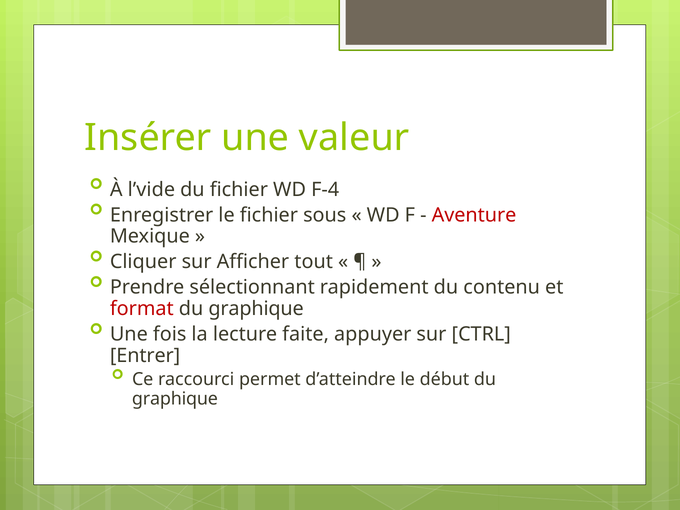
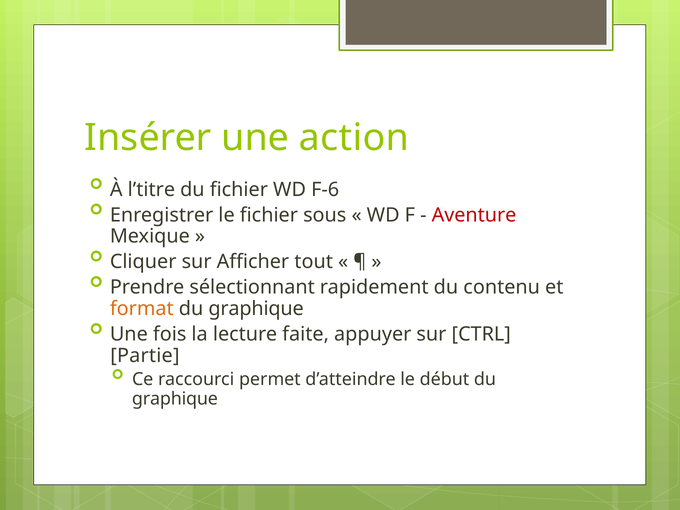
valeur: valeur -> action (354, 138)
l’vide: l’vide -> l’titre (151, 190)
F-4: F-4 -> F-6 (325, 190)
format colour: red -> orange (142, 309)
Entrer: Entrer -> Partie (145, 356)
